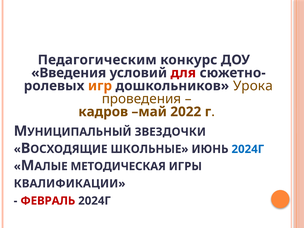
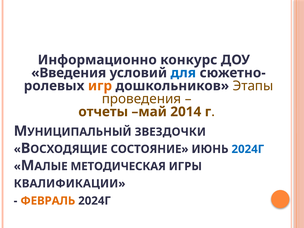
Педагогическим: Педагогическим -> Информационно (97, 60)
для colour: red -> blue (183, 73)
Урока: Урока -> Этапы (253, 86)
кадров: кадров -> отчеты (103, 112)
2022: 2022 -> 2014 (186, 112)
ШКОЛЬНЫЕ: ШКОЛЬНЫЕ -> СОСТОЯНИЕ (150, 149)
ФЕВРАЛЬ colour: red -> orange (48, 201)
